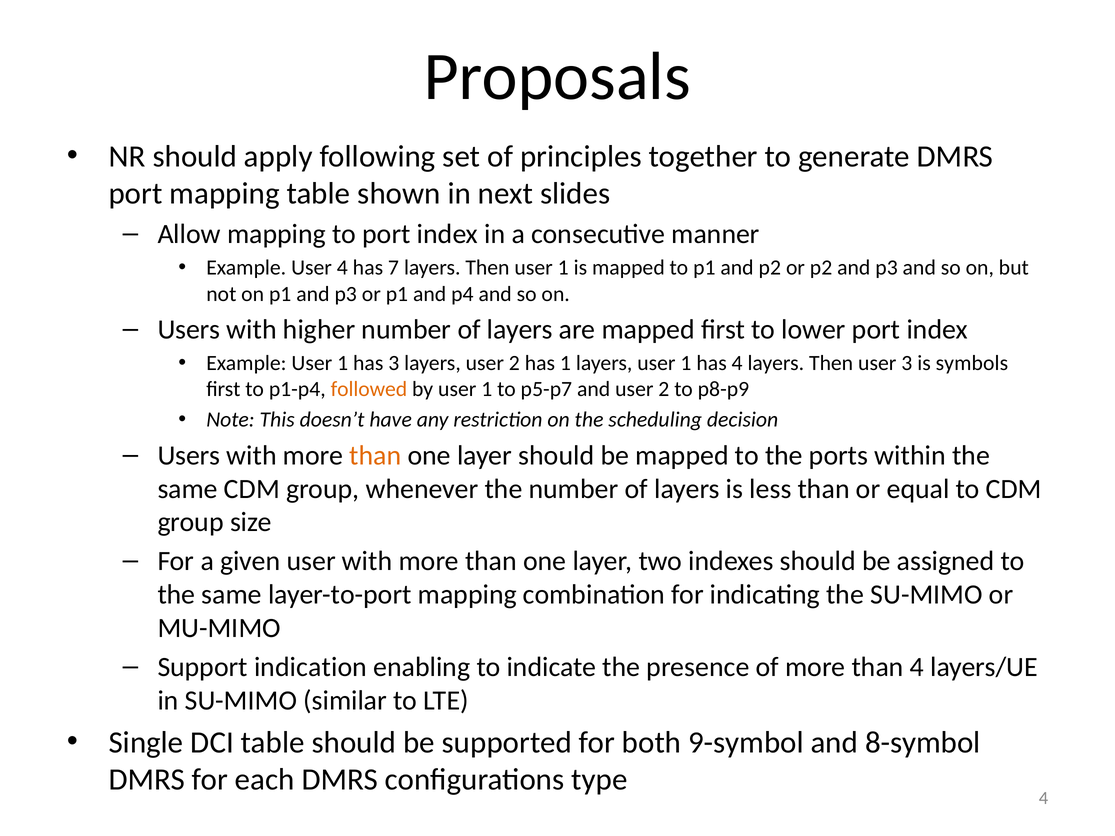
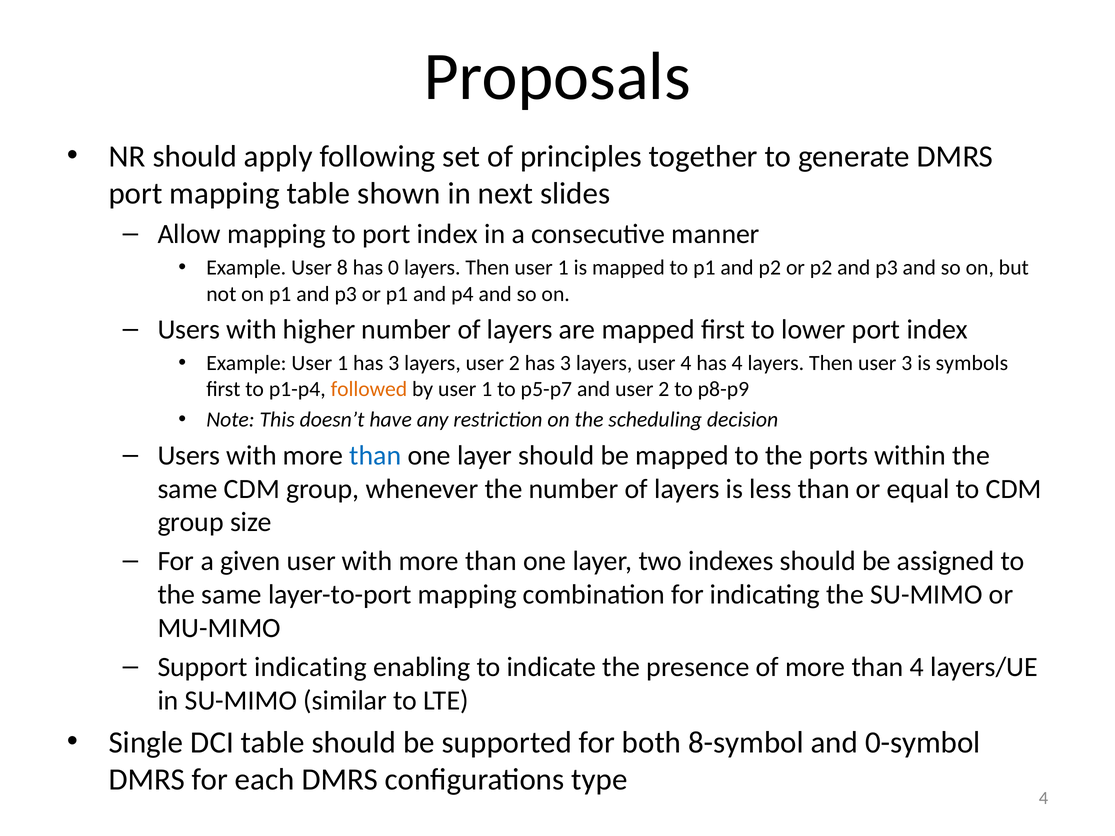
User 4: 4 -> 8 (342, 268)
7: 7 -> 0 (393, 268)
2 has 1: 1 -> 3 (565, 363)
layers user 1: 1 -> 4 (686, 363)
than colour: orange -> blue (375, 456)
Support indication: indication -> indicating (310, 667)
9-symbol: 9-symbol -> 8-symbol (746, 743)
8-symbol: 8-symbol -> 0-symbol (923, 743)
